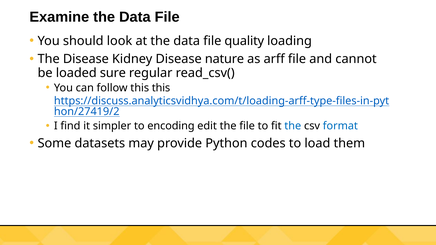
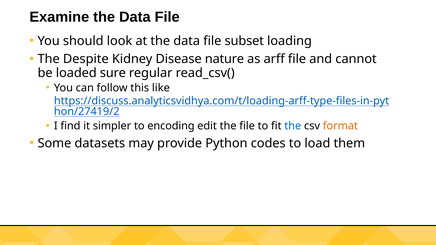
quality: quality -> subset (244, 41)
The Disease: Disease -> Despite (86, 59)
this this: this -> like (161, 88)
format colour: blue -> orange (340, 126)
